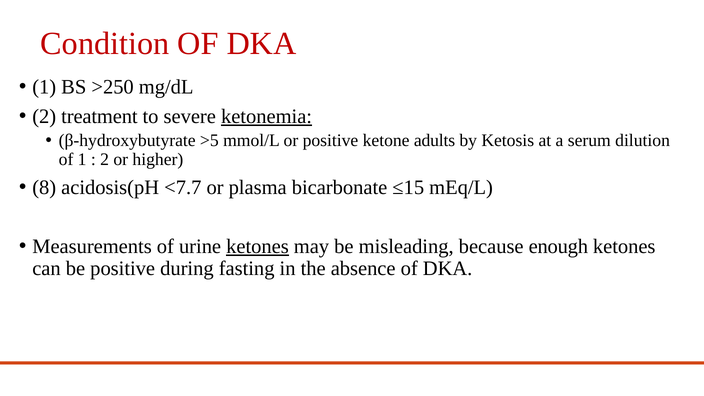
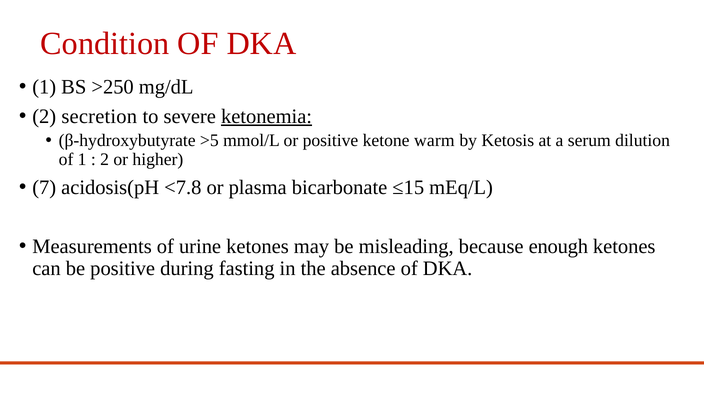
treatment: treatment -> secretion (99, 116)
adults: adults -> warm (434, 141)
8: 8 -> 7 (44, 187)
<7.7: <7.7 -> <7.8 (183, 187)
ketones underline: present -> none (257, 246)
